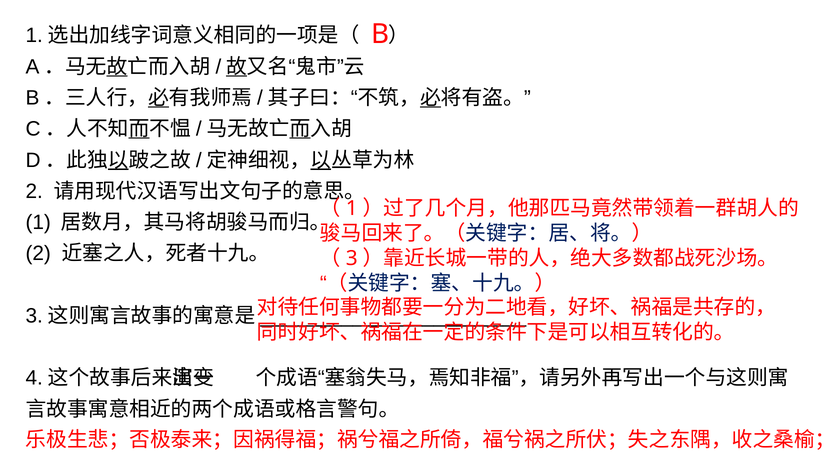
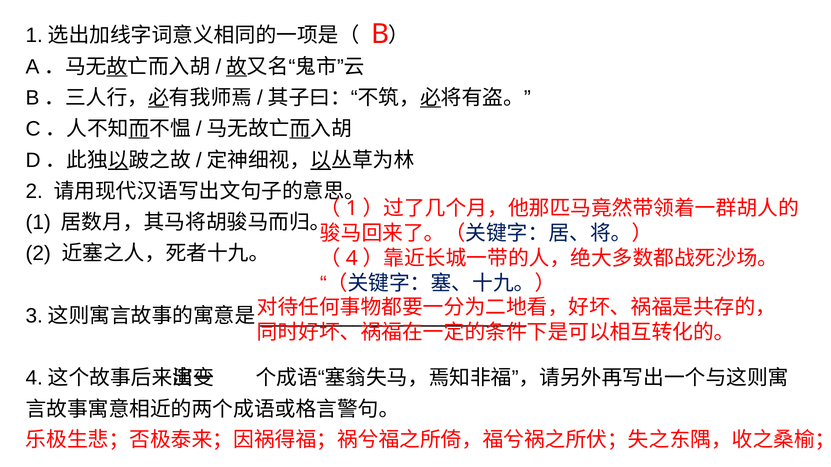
3: 3 -> 4 (352, 259)
